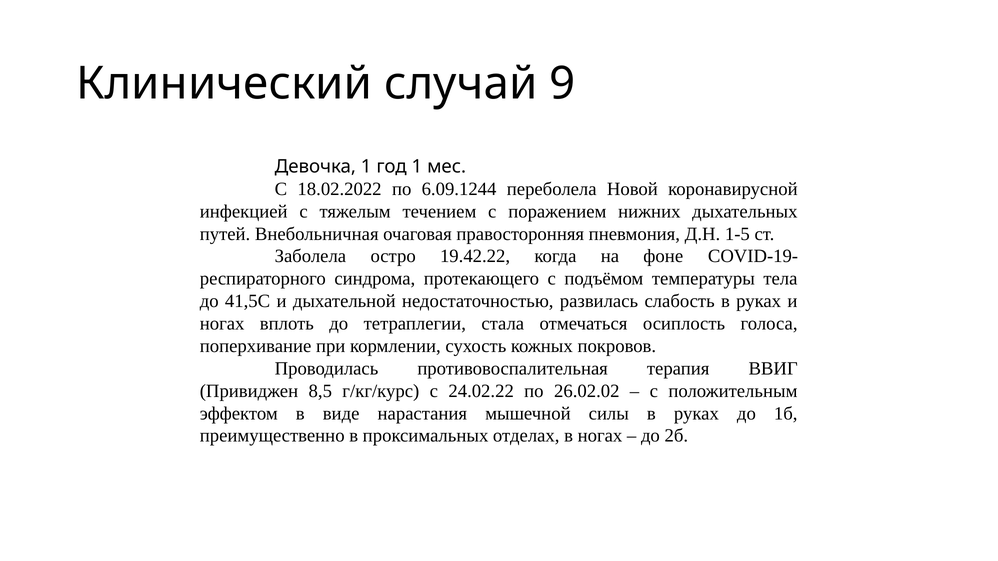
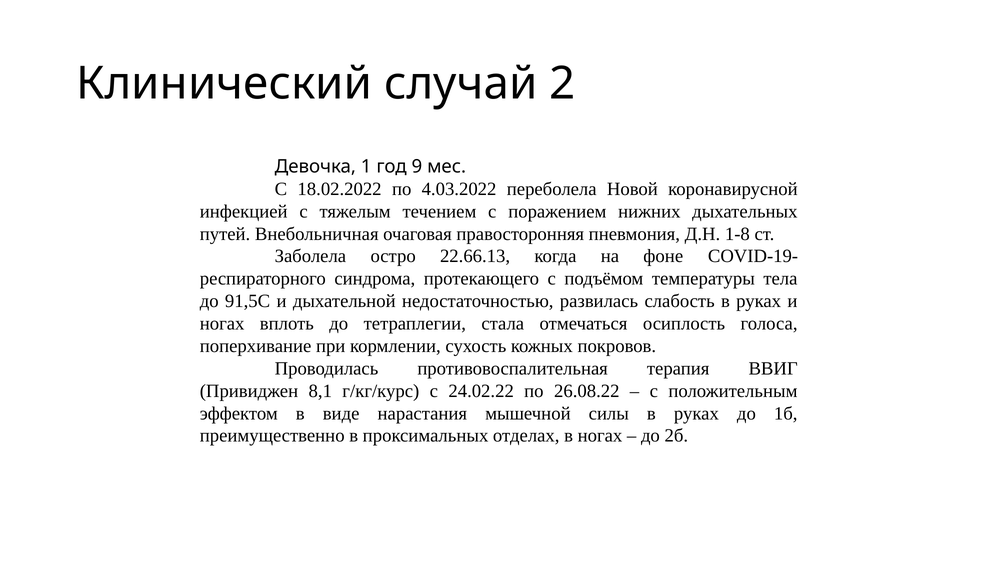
9: 9 -> 2 (562, 84)
год 1: 1 -> 9 (417, 167)
6.09.1244: 6.09.1244 -> 4.03.2022 (459, 189)
1-5: 1-5 -> 1-8 (737, 234)
19.42.22: 19.42.22 -> 22.66.13 (475, 256)
41,5С: 41,5С -> 91,5С (248, 301)
8,5: 8,5 -> 8,1 (320, 391)
26.02.02: 26.02.02 -> 26.08.22 (587, 391)
